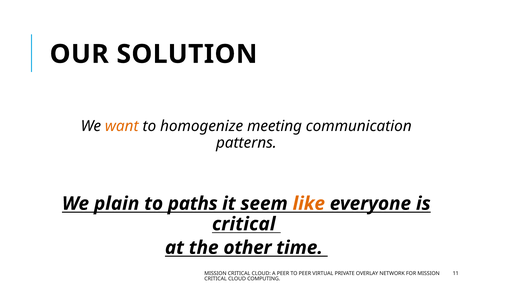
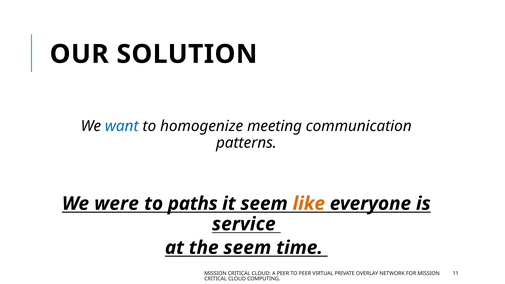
want colour: orange -> blue (122, 126)
plain: plain -> were (117, 204)
critical: critical -> service (244, 224)
the other: other -> seem (247, 248)
